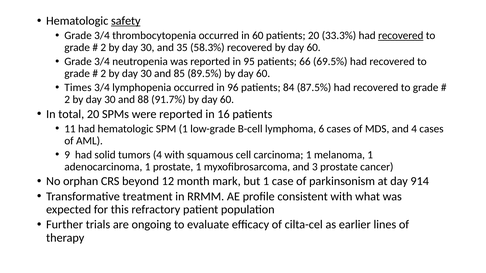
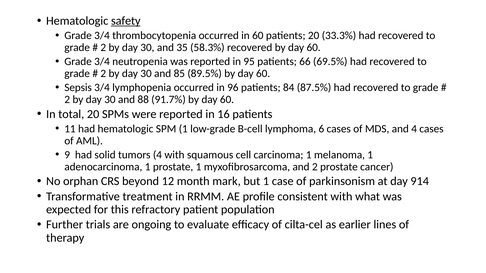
recovered underline: present -> none (401, 35)
Times: Times -> Sepsis (78, 88)
and 3: 3 -> 2 (315, 167)
